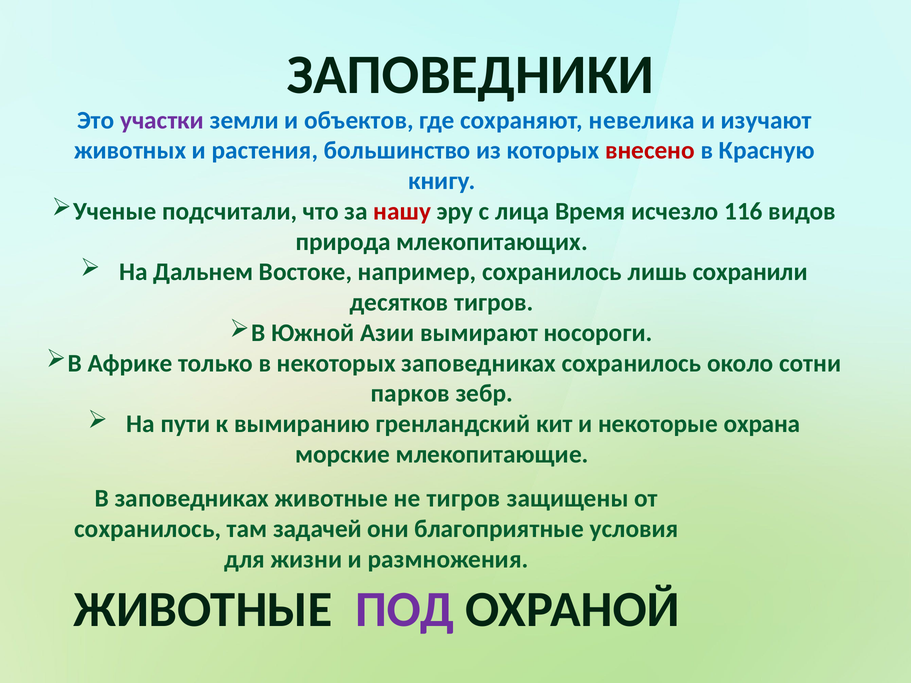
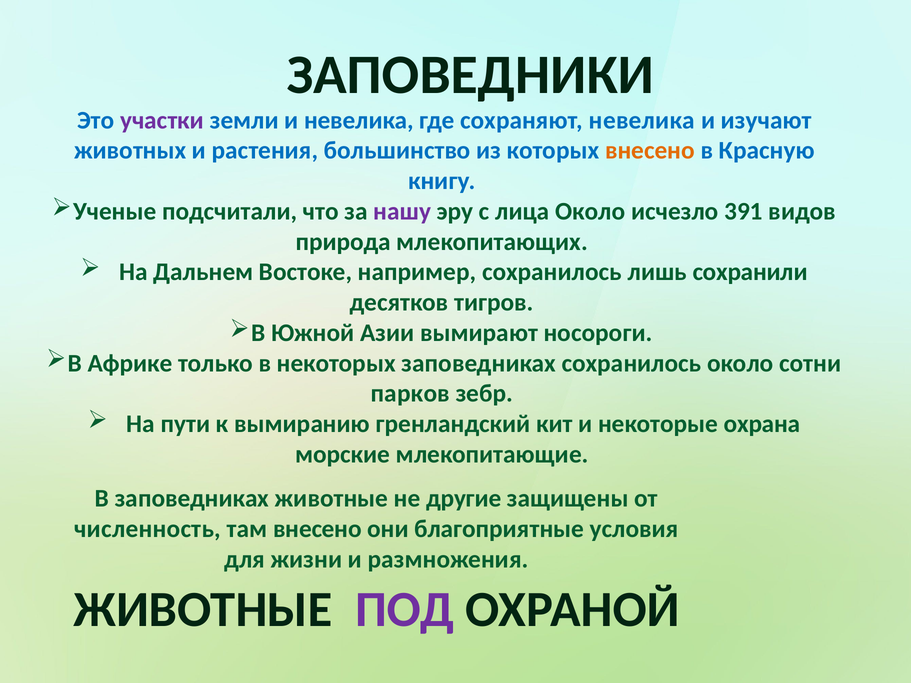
и объектов: объектов -> невелика (359, 120)
внесено colour: red -> orange (650, 151)
нашу colour: red -> purple (402, 211)
лица Время: Время -> Около (590, 211)
116: 116 -> 391 (743, 211)
не тигров: тигров -> другие (464, 499)
сохранилось: сохранилось -> численность (148, 529)
там задачей: задачей -> внесено (317, 529)
